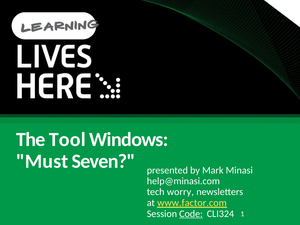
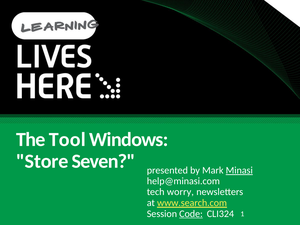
Must: Must -> Store (42, 161)
Minasi underline: none -> present (239, 170)
www.factor.com: www.factor.com -> www.search.com (192, 203)
